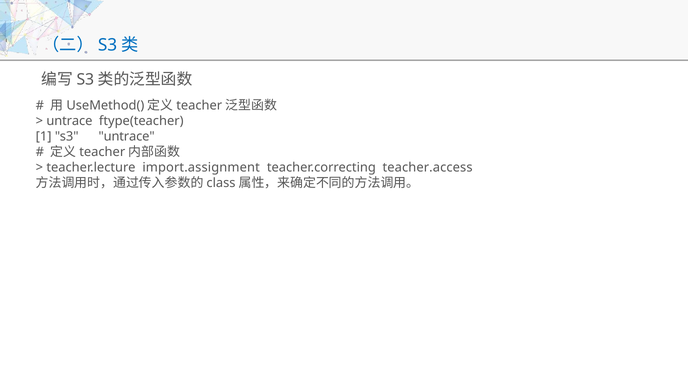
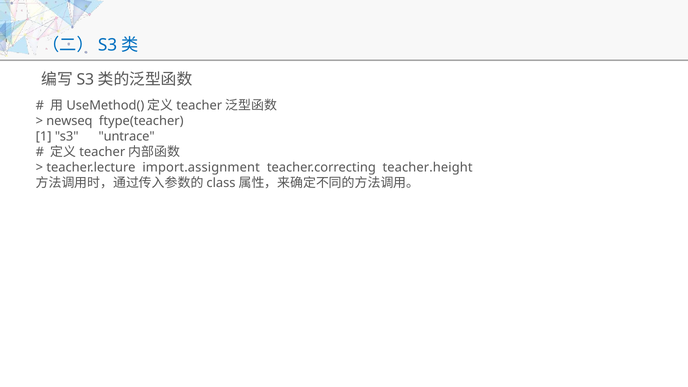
untrace: untrace -> newseq (69, 121)
teacher.access: teacher.access -> teacher.height (428, 168)
